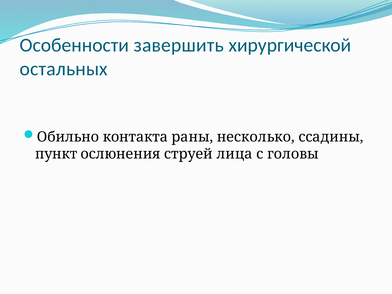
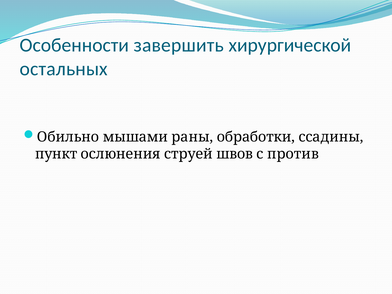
контакта: контакта -> мышами (135, 137)
несколько: несколько -> обработки (256, 137)
лица: лица -> швов (235, 154)
головы: головы -> против (293, 154)
